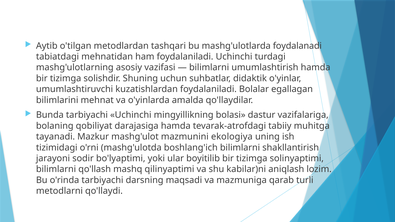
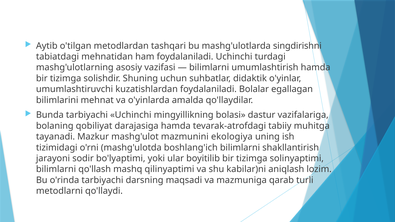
foydalanadi: foydalanadi -> singdirishni (297, 46)
